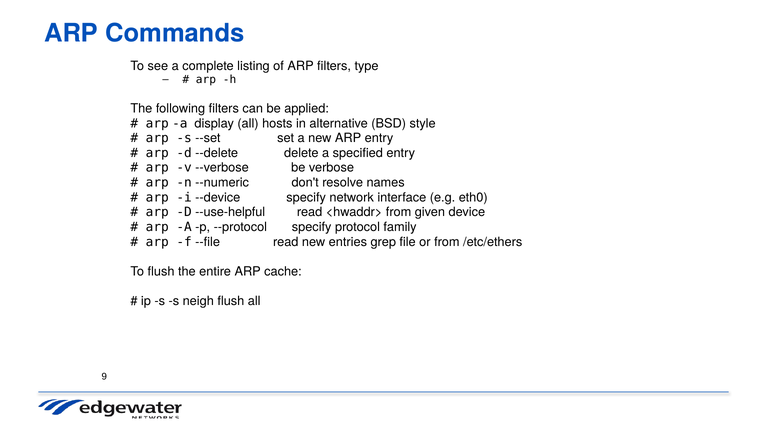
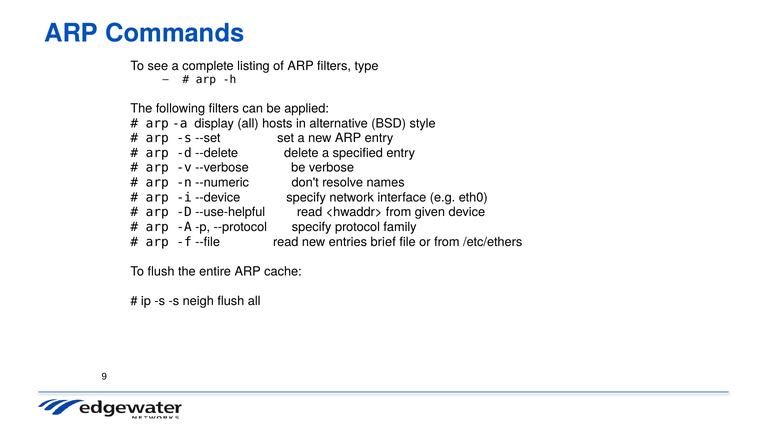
grep: grep -> brief (383, 242)
